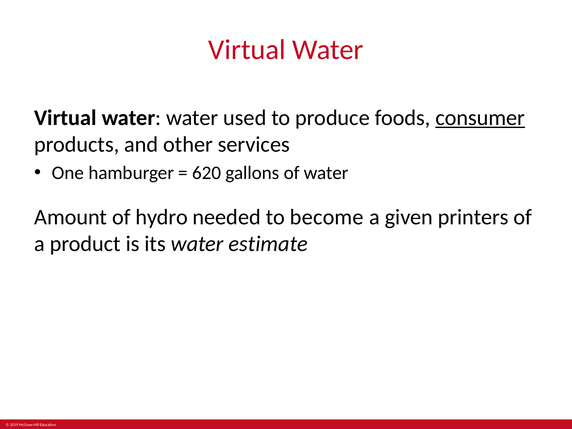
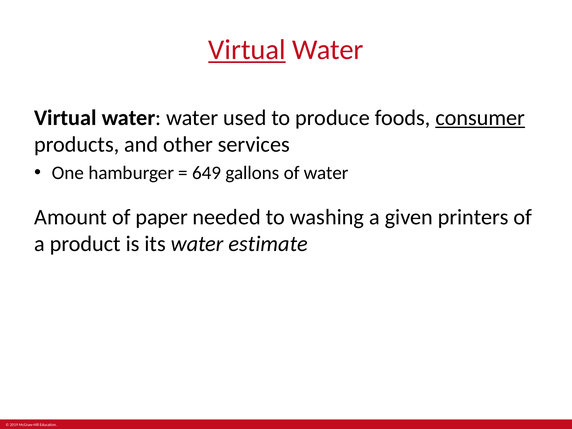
Virtual underline: none -> present (247, 50)
620: 620 -> 649 (207, 173)
hydro: hydro -> paper (162, 217)
become: become -> washing (327, 217)
